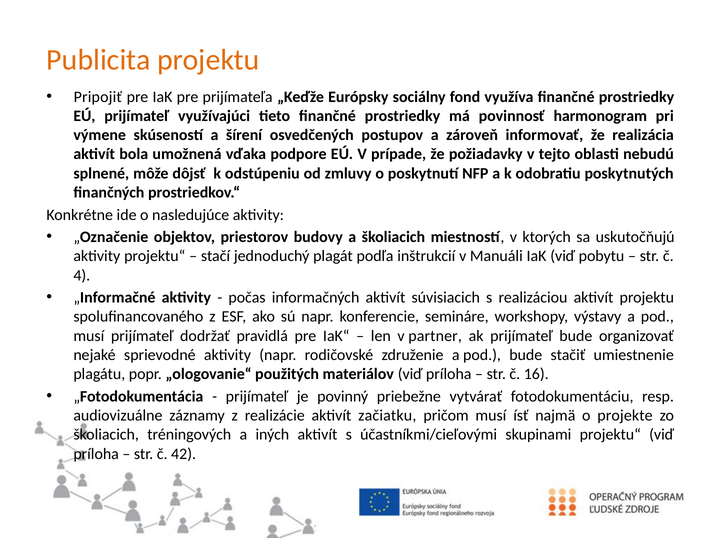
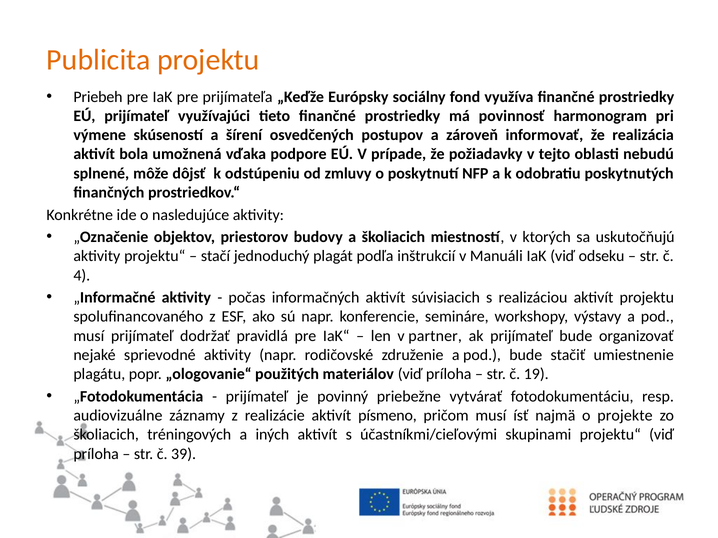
Pripojiť: Pripojiť -> Priebeh (98, 97)
pobytu: pobytu -> odseku (602, 256)
16: 16 -> 19 (536, 374)
začiatku: začiatku -> písmeno (387, 416)
42: 42 -> 39 (184, 454)
